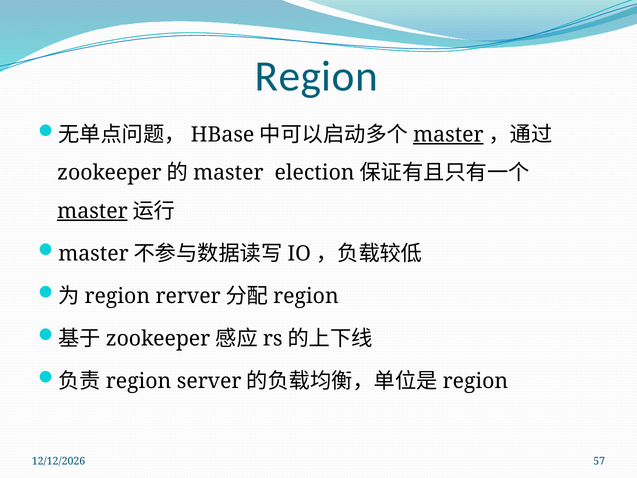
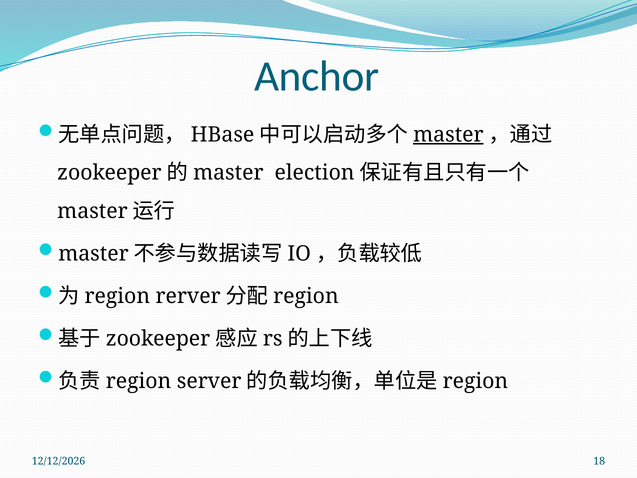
Region: Region -> Anchor (317, 77)
master underline: present -> none (92, 211)
57: 57 -> 18 (599, 461)
